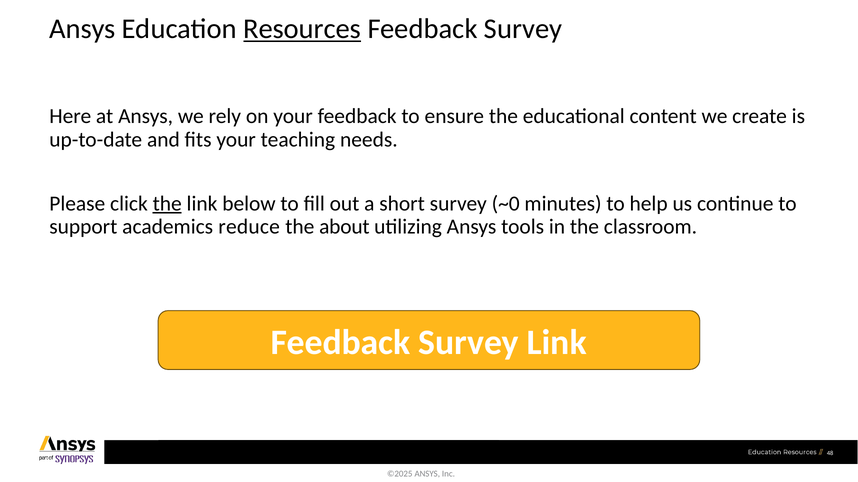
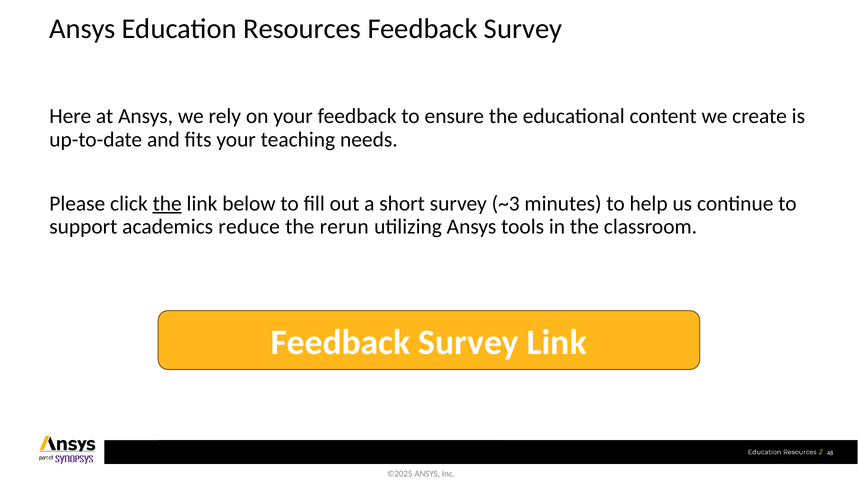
Resources underline: present -> none (302, 29)
~0: ~0 -> ~3 (506, 204)
about: about -> rerun (344, 227)
